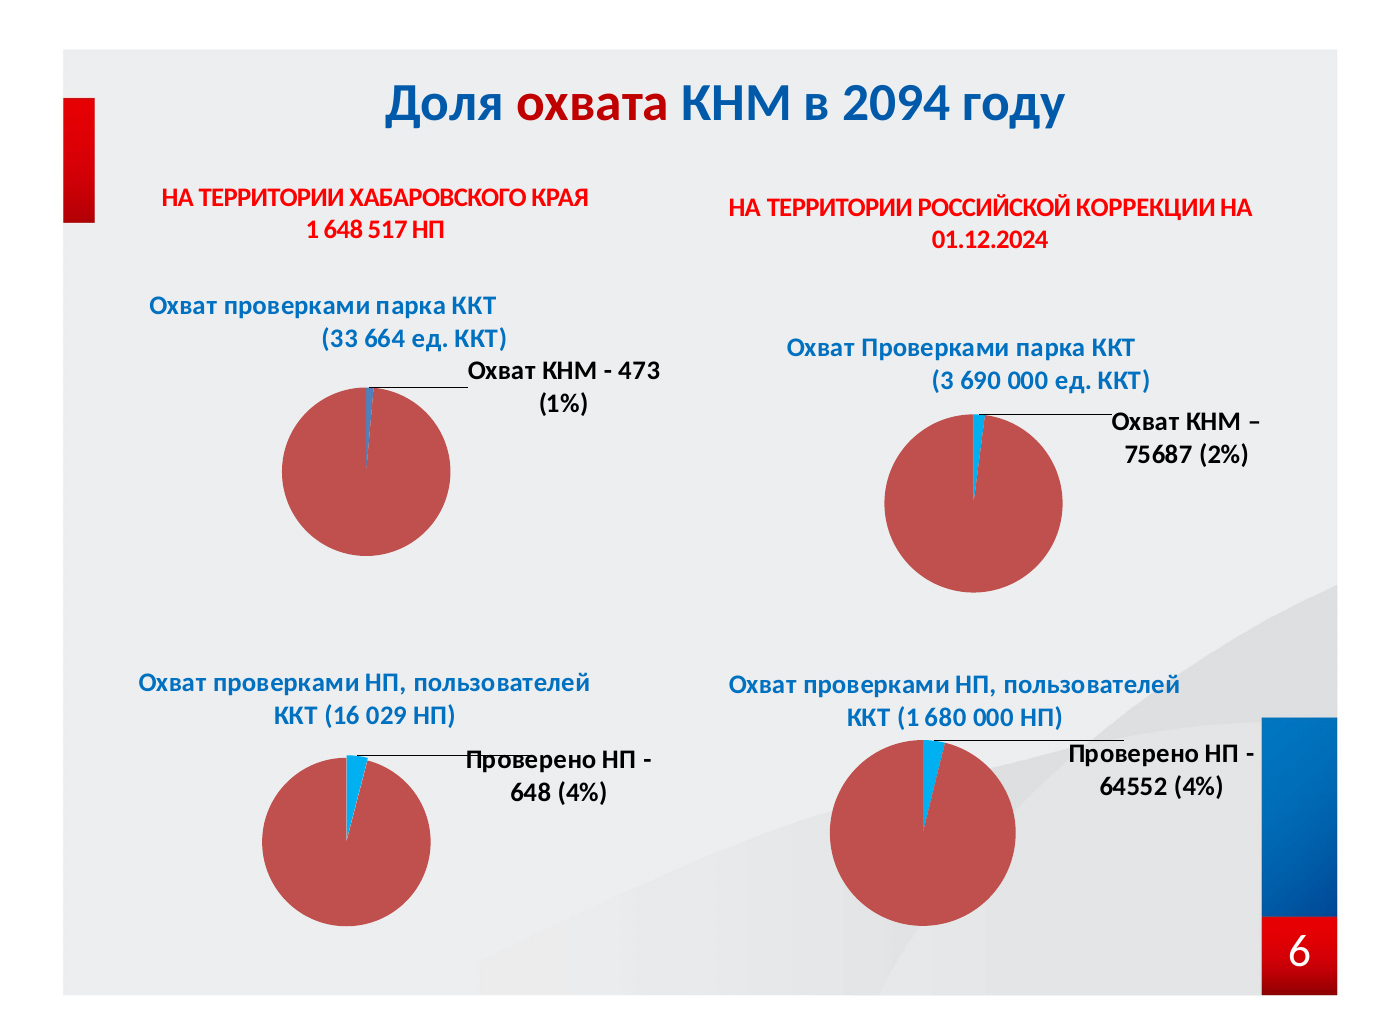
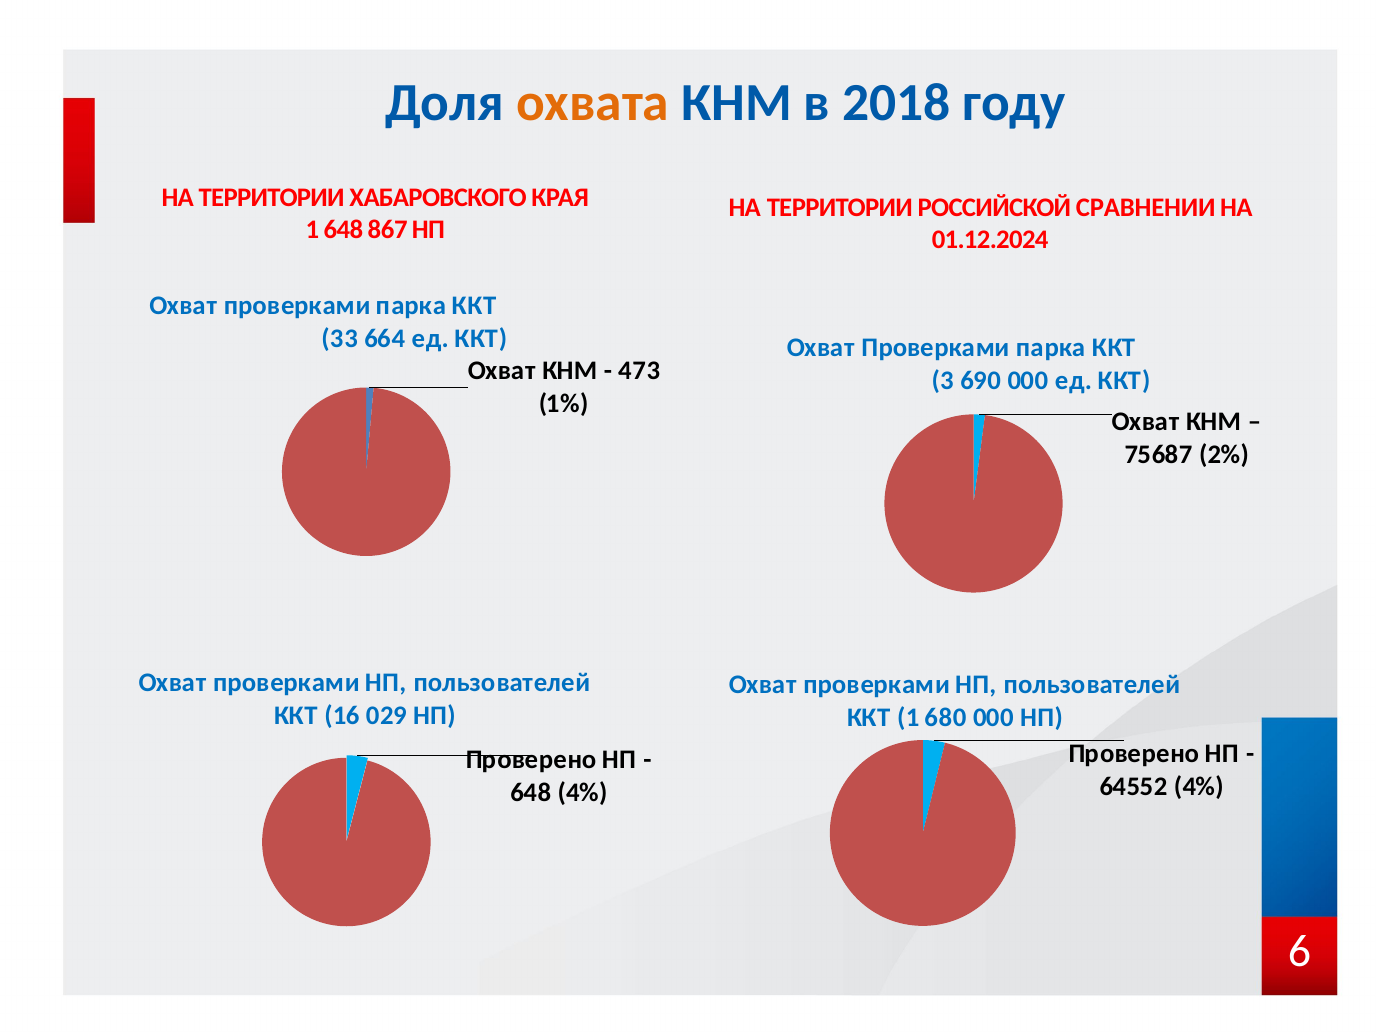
охвата colour: red -> orange (593, 102)
2094: 2094 -> 2018 (896, 102)
КОРРЕКЦИИ: КОРРЕКЦИИ -> СРАВНЕНИИ (1146, 207)
517: 517 -> 867 (388, 230)
